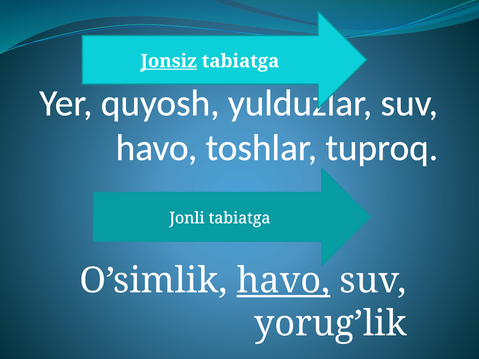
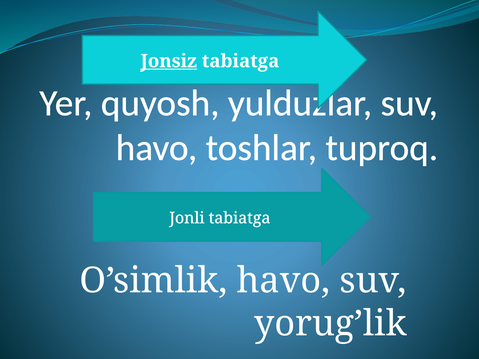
havo underline: present -> none (284, 281)
